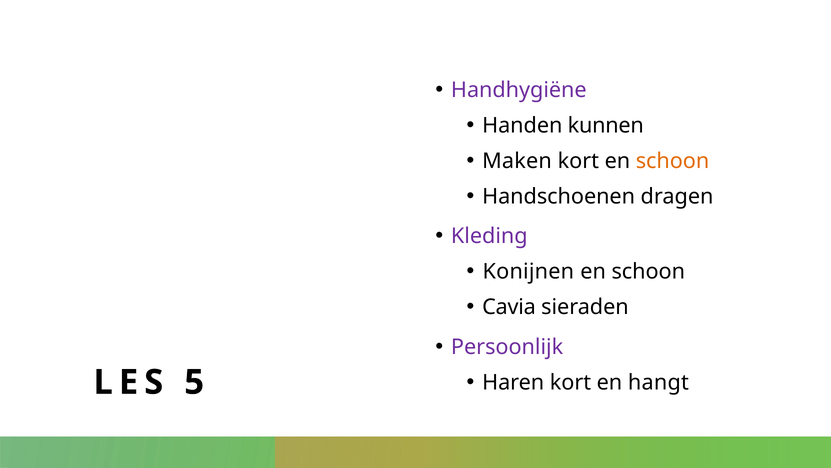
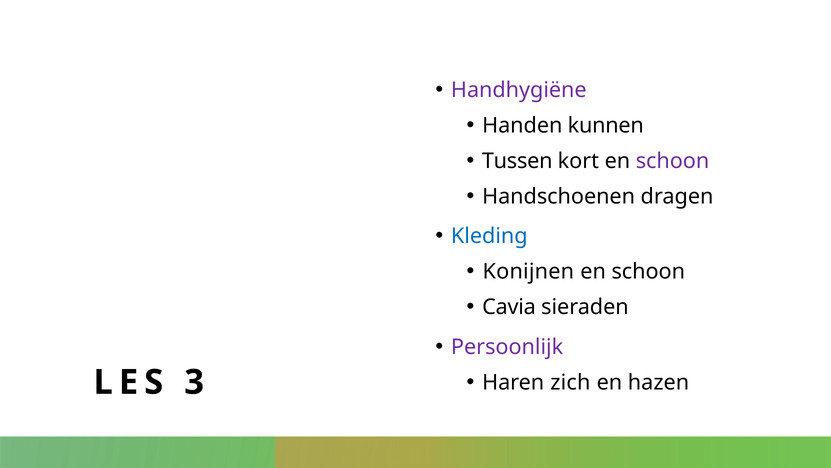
Maken: Maken -> Tussen (517, 161)
schoon colour: orange -> purple (673, 161)
Kleding colour: purple -> blue (489, 236)
Haren kort: kort -> zich (570, 382)
hangt: hangt -> hazen (659, 382)
5: 5 -> 3 (194, 382)
